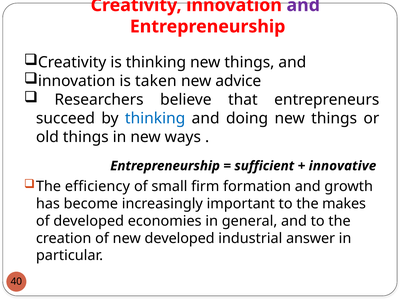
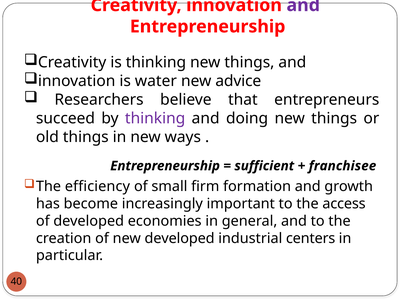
taken: taken -> water (156, 81)
thinking colour: blue -> purple (155, 118)
innovative: innovative -> franchisee (342, 166)
makes: makes -> access (344, 204)
answer: answer -> centers (311, 238)
